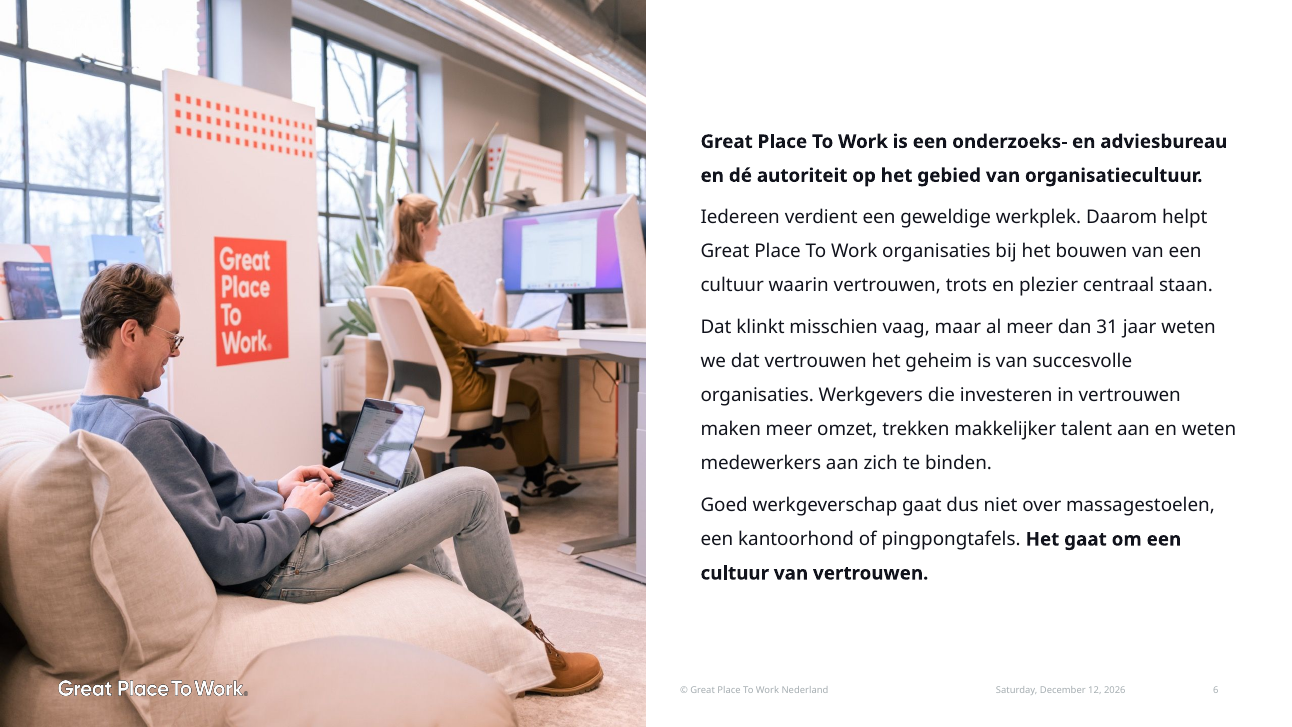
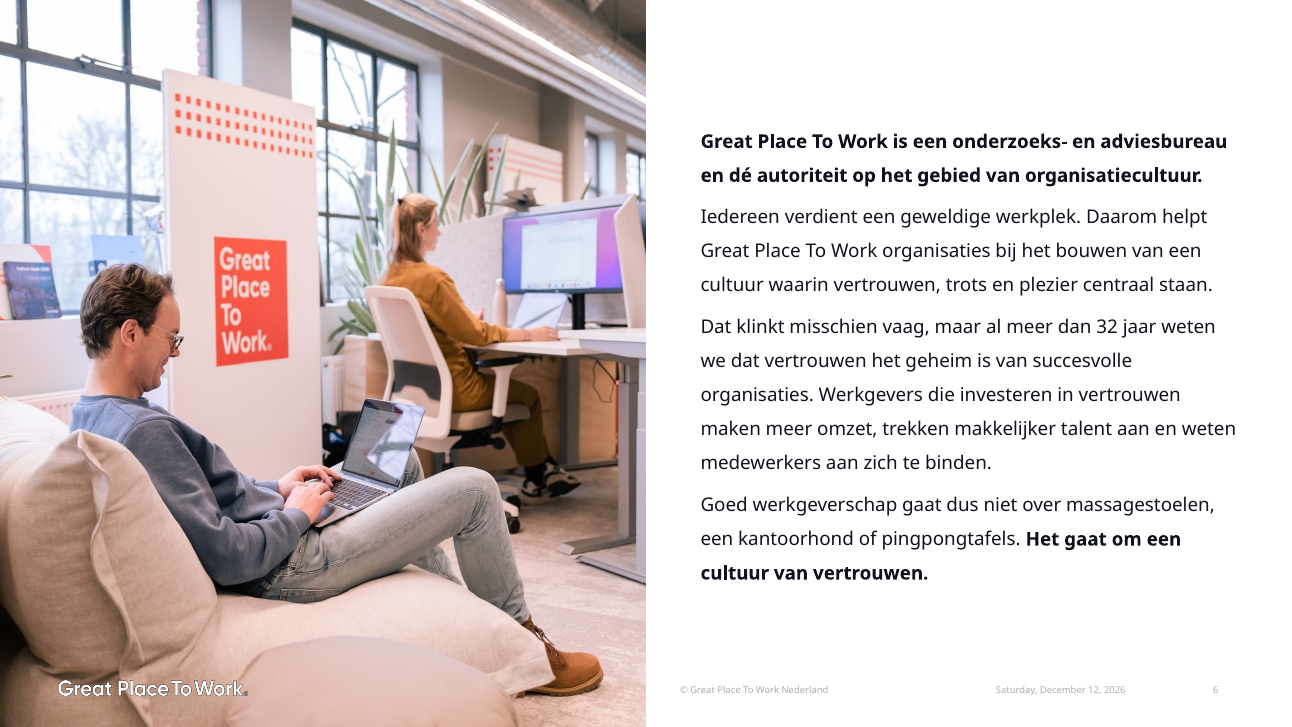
31: 31 -> 32 (1107, 327)
